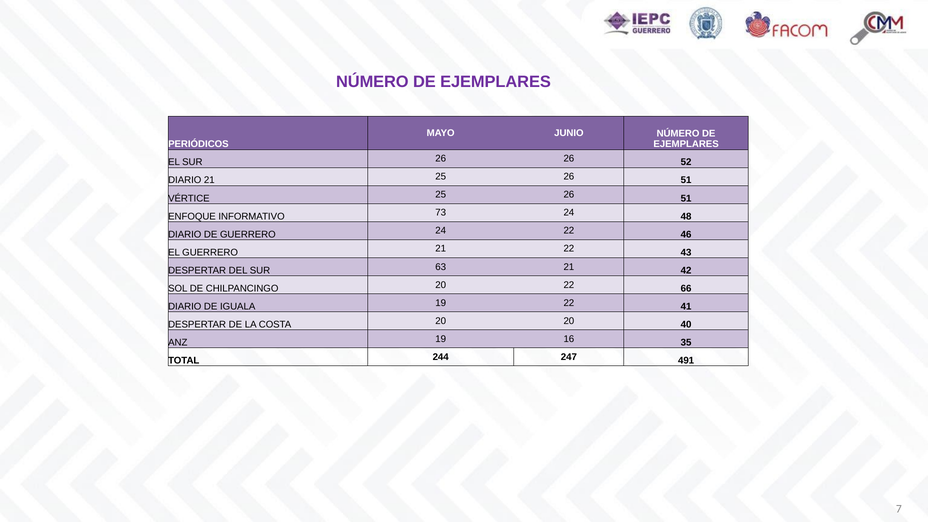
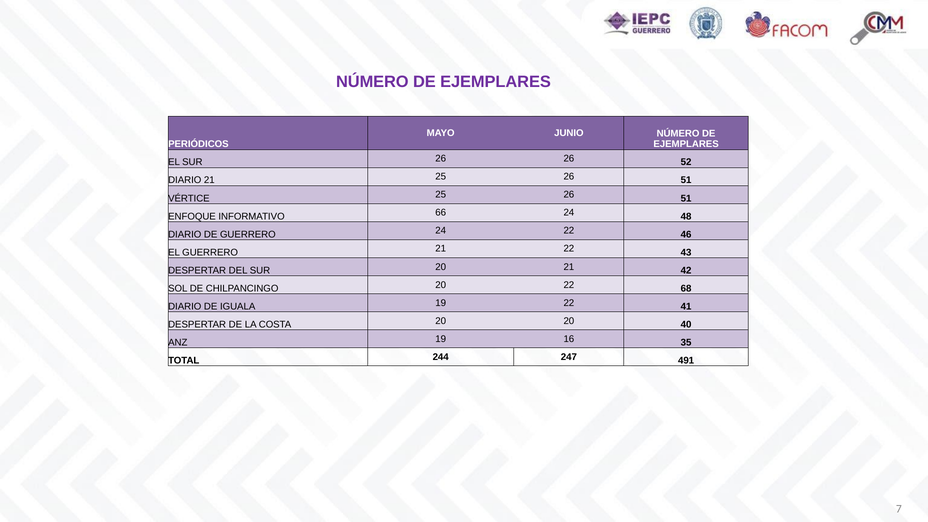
73: 73 -> 66 (441, 213)
SUR 63: 63 -> 20 (441, 267)
66: 66 -> 68 (686, 288)
